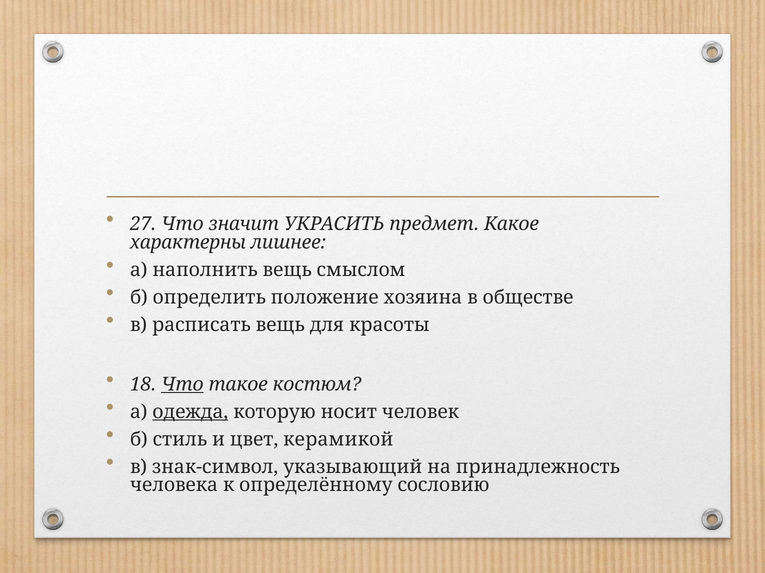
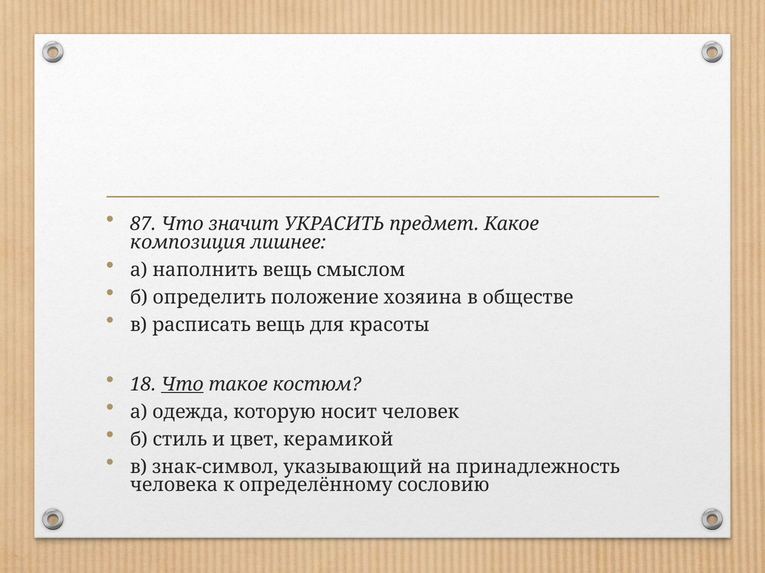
27: 27 -> 87 (143, 224)
характерны: характерны -> композиция (188, 243)
одежда underline: present -> none (190, 412)
